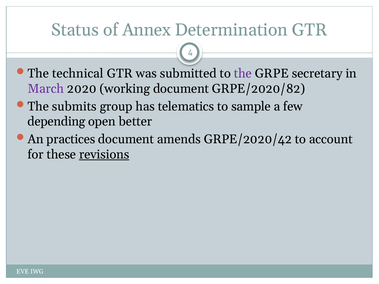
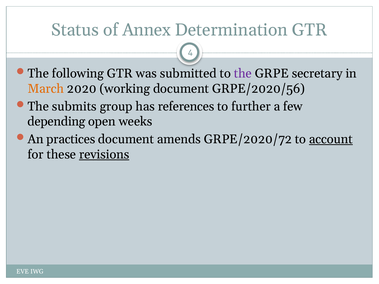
technical: technical -> following (78, 74)
March colour: purple -> orange (46, 89)
GRPE/2020/82: GRPE/2020/82 -> GRPE/2020/56 (258, 89)
telematics: telematics -> references (186, 106)
sample: sample -> further (251, 106)
better: better -> weeks (135, 122)
GRPE/2020/42: GRPE/2020/42 -> GRPE/2020/72 (248, 139)
account underline: none -> present (331, 139)
